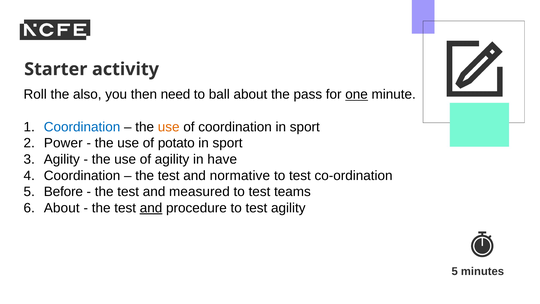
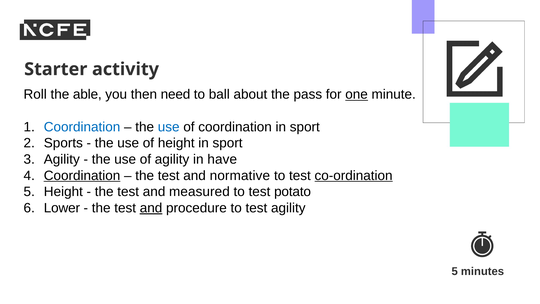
also: also -> able (87, 94)
use colour: orange -> blue (169, 127)
Power: Power -> Sports (63, 143)
of potato: potato -> height (176, 143)
Coordination underline: none -> present (82, 175)
co-ordination underline: none -> present (354, 175)
5 Before: Before -> Height (63, 192)
teams: teams -> potato (293, 192)
About: About -> Lower (62, 208)
